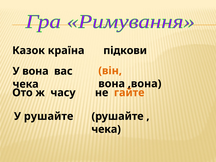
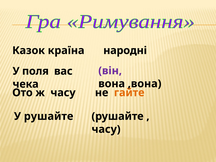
підкови: підкови -> народні (125, 50)
він colour: orange -> purple (110, 71)
У вона: вона -> поля (35, 71)
чека: чека -> часу (106, 129)
